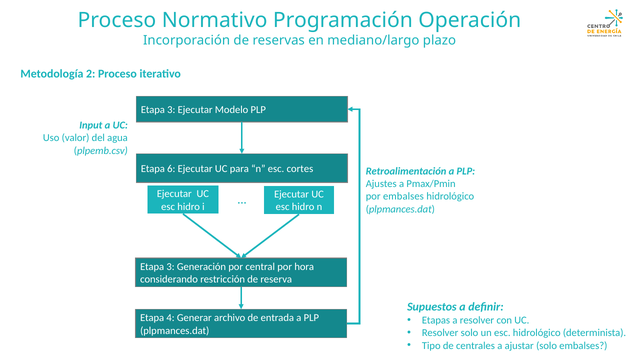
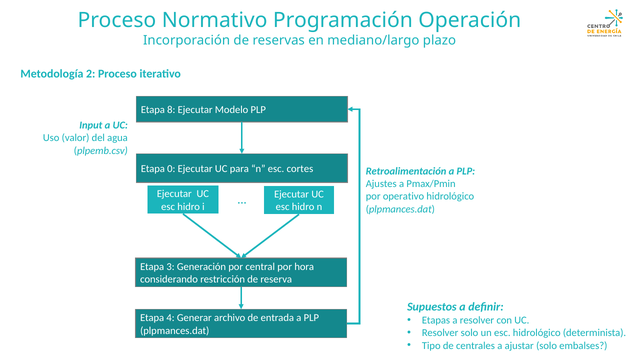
3: 3 -> 8 (171, 110)
6: 6 -> 0 (171, 169)
por embalses: embalses -> operativo (403, 197)
